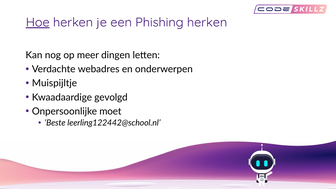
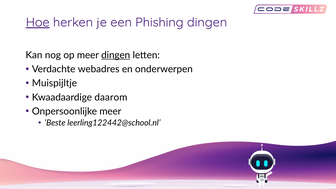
Phishing herken: herken -> dingen (207, 22)
dingen underline: none -> present (116, 55)
gevolgd: gevolgd -> daarom (111, 97)
Onpersoonlijke moet: moet -> meer (110, 111)
